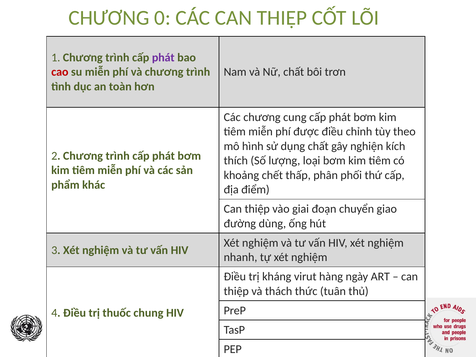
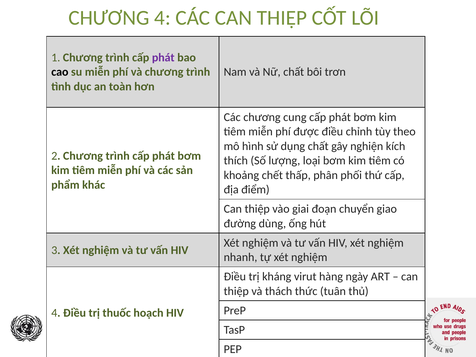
CHƯƠNG 0: 0 -> 4 (162, 18)
cao colour: red -> black (60, 72)
chung: chung -> hoạch (148, 313)
